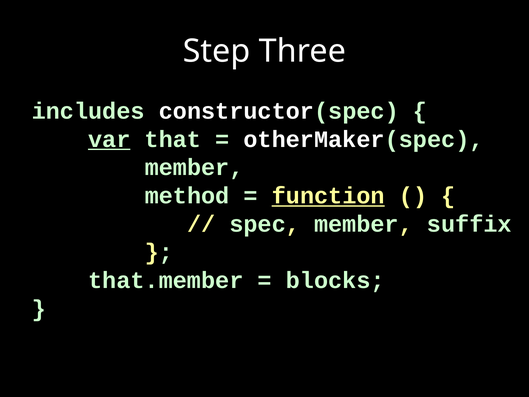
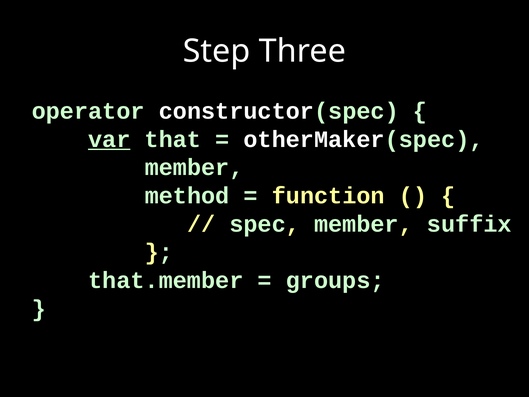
includes: includes -> operator (88, 111)
function underline: present -> none (328, 196)
blocks: blocks -> groups (335, 280)
